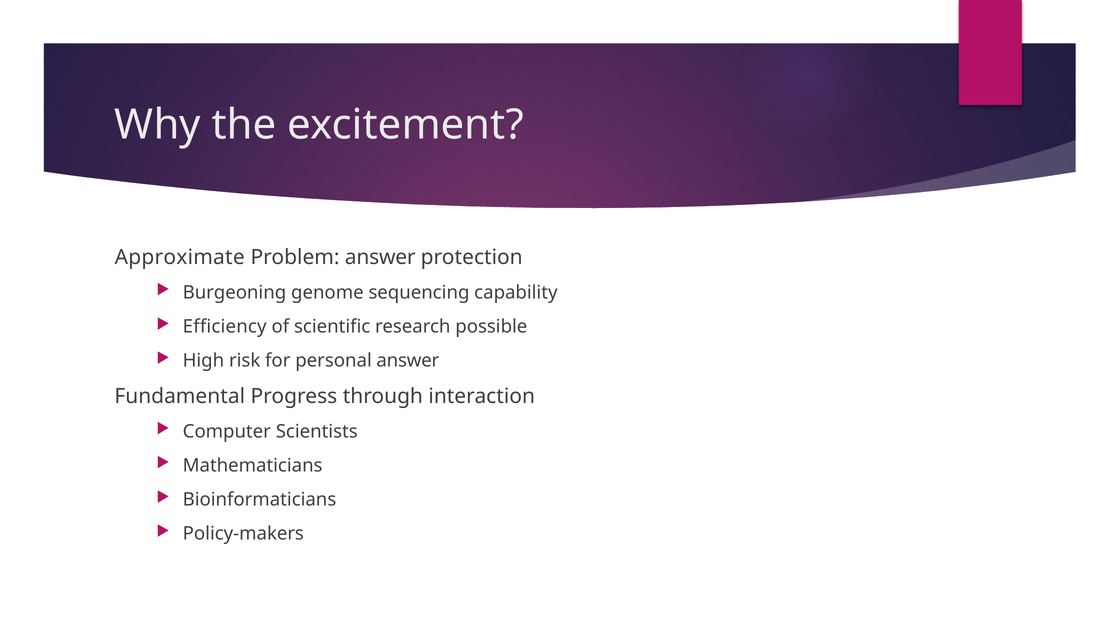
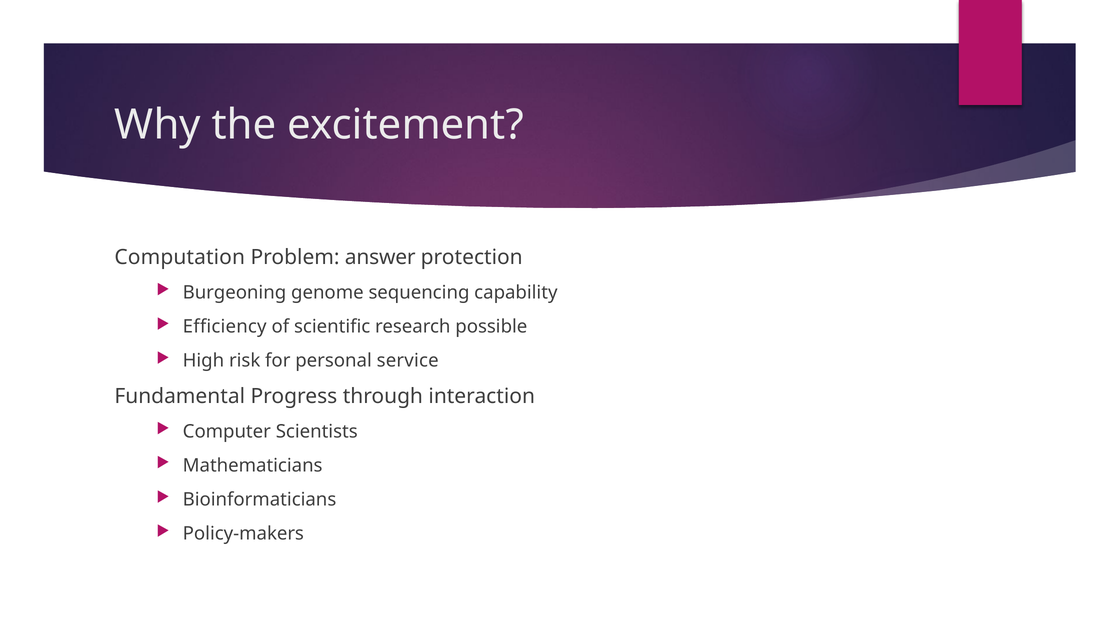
Approximate: Approximate -> Computation (180, 257)
personal answer: answer -> service (408, 361)
